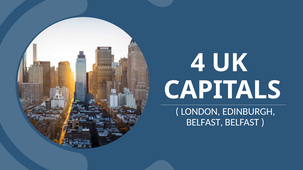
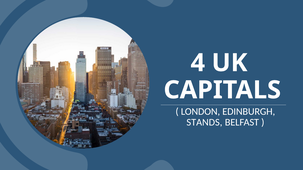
BELFAST: BELFAST -> STANDS (204, 123)
